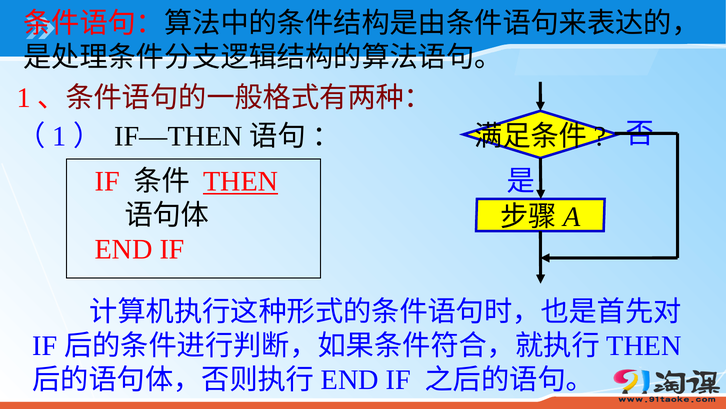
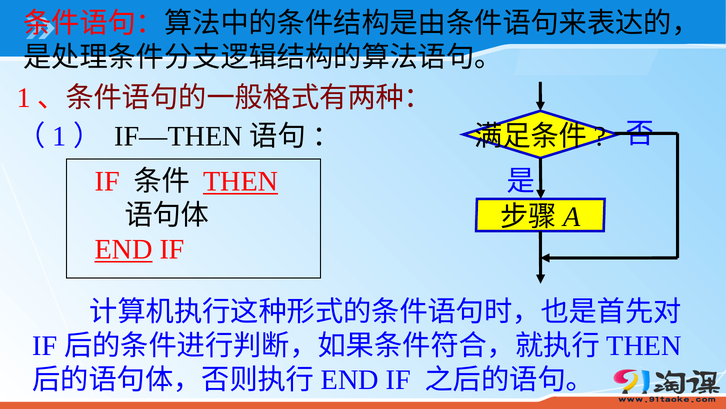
END underline: none -> present (124, 249)
